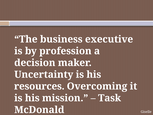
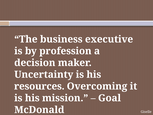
Task: Task -> Goal (110, 98)
